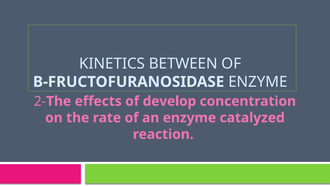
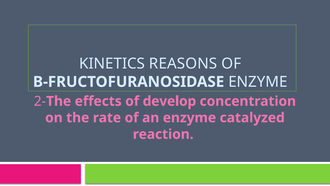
BETWEEN: BETWEEN -> REASONS (183, 64)
